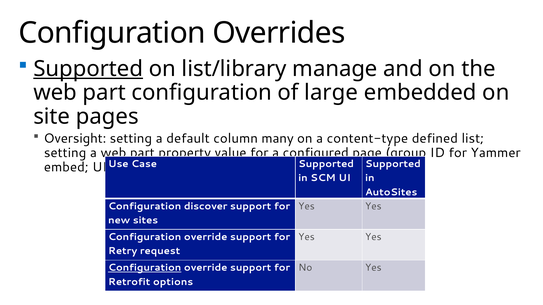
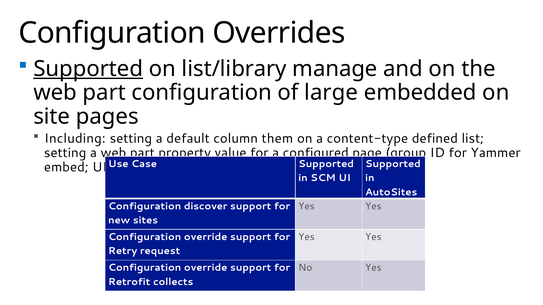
Oversight: Oversight -> Including (75, 139)
many: many -> them (277, 139)
Configuration underline: present -> none (145, 268)
options: options -> collects (173, 282)
